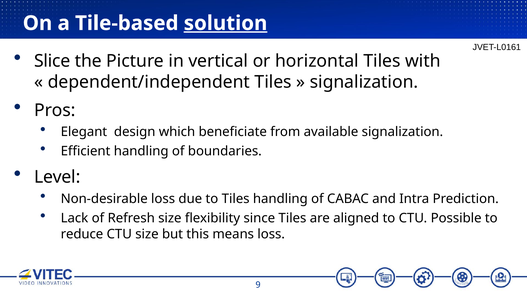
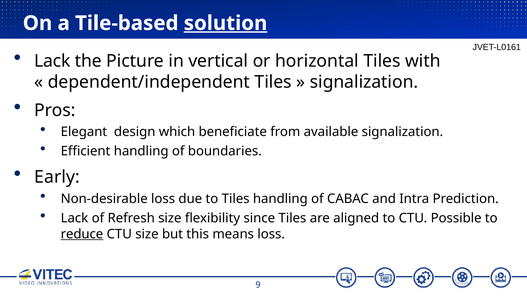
Slice: Slice -> Lack (52, 61)
Level: Level -> Early (57, 177)
reduce underline: none -> present (82, 234)
